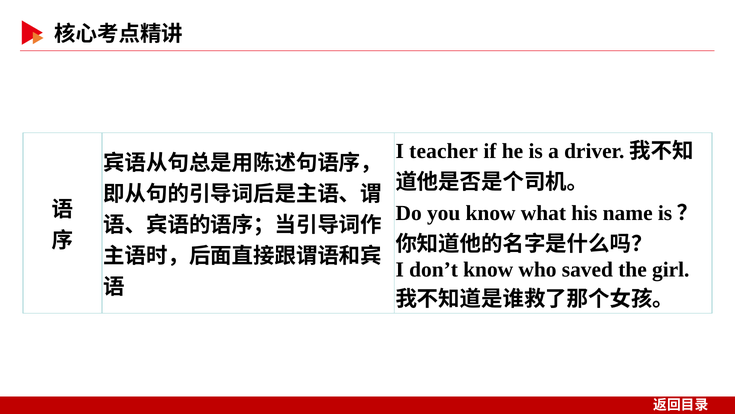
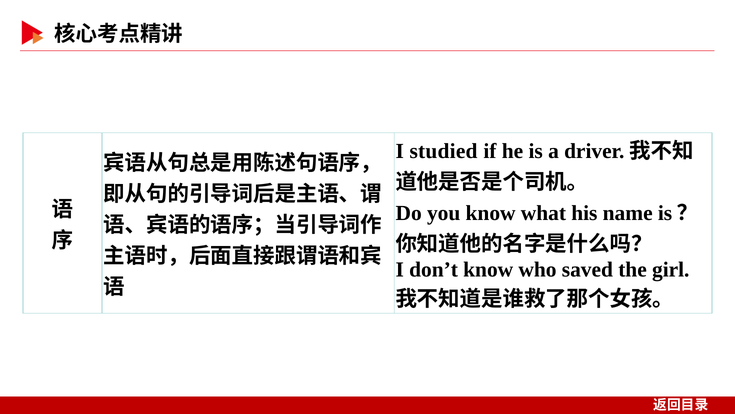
teacher: teacher -> studied (444, 151)
